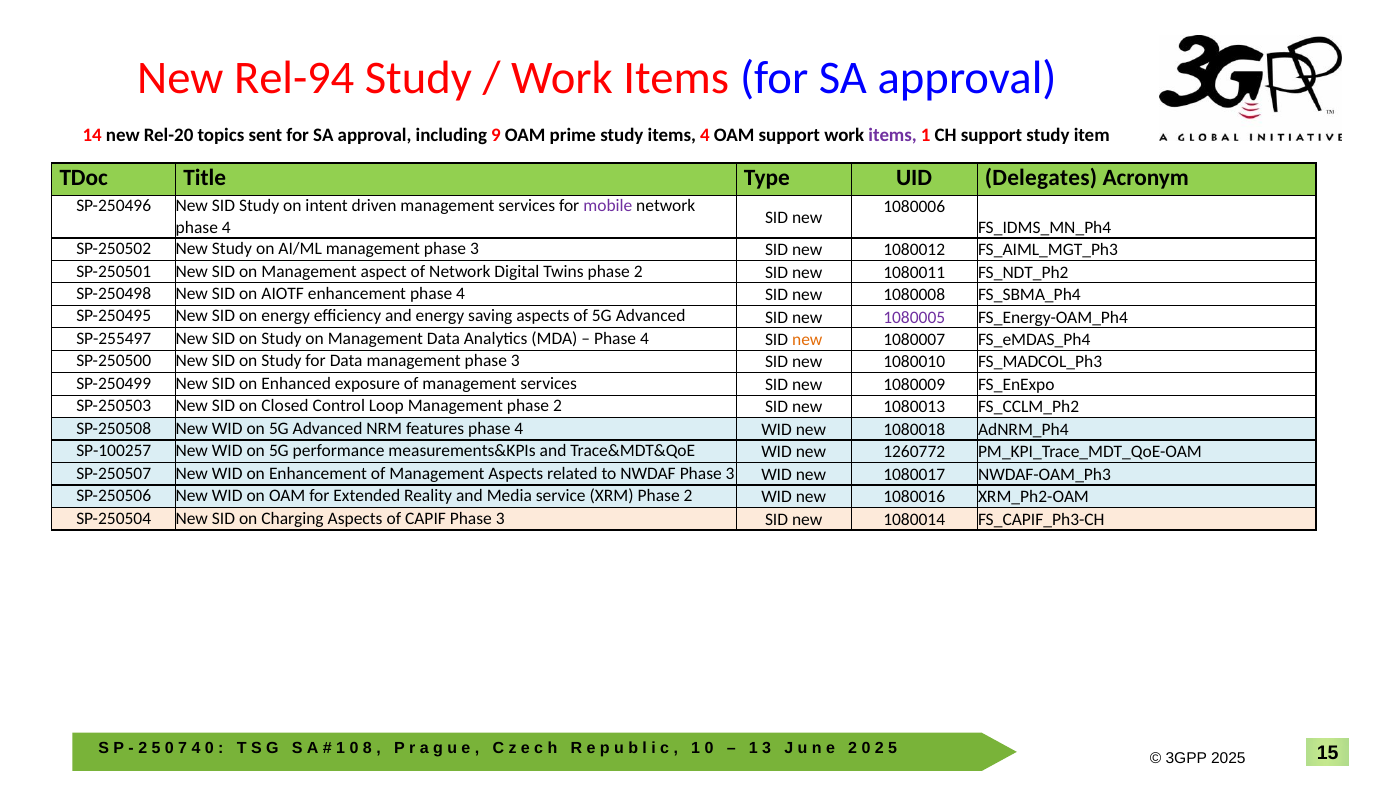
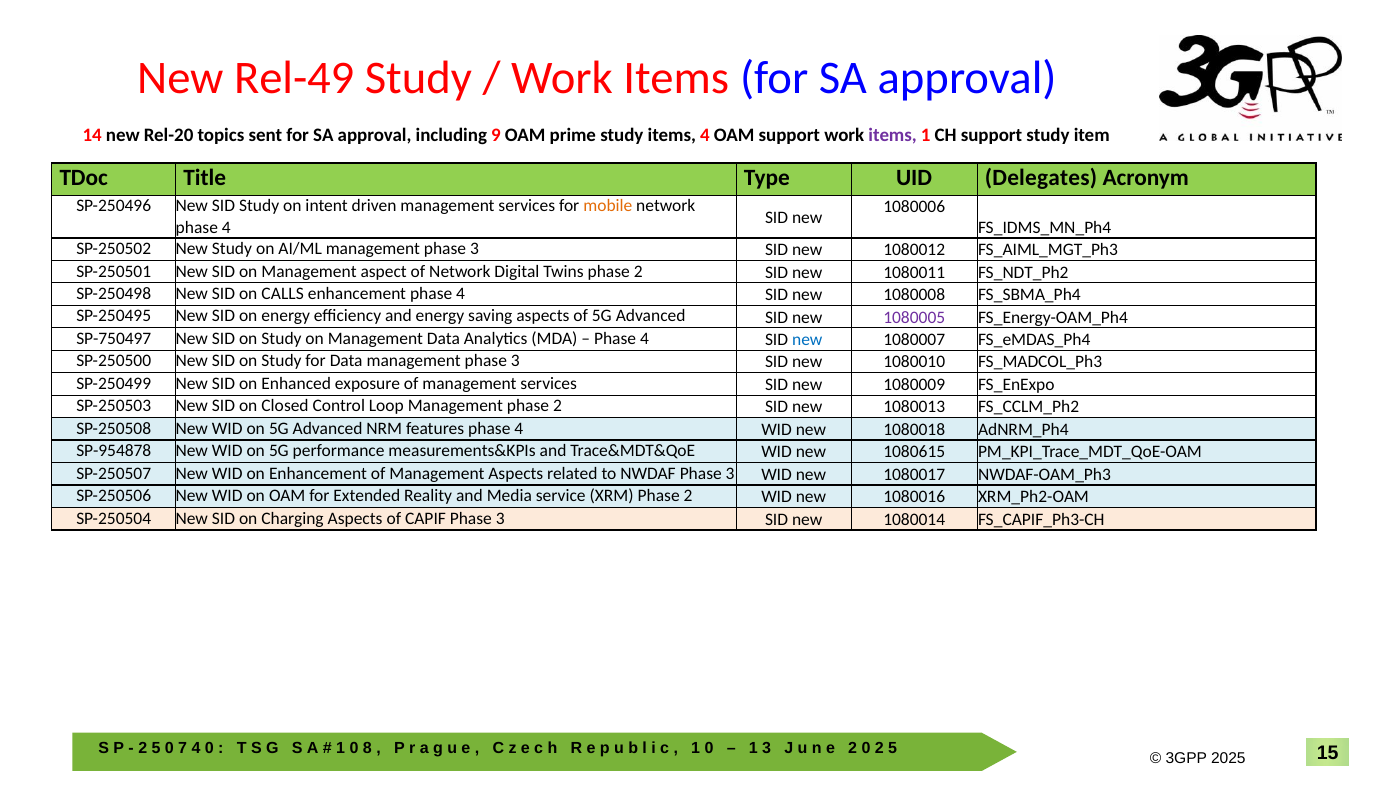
Rel-94: Rel-94 -> Rel-49 (294, 78)
mobile colour: purple -> orange (608, 206)
AIOTF: AIOTF -> CALLS (283, 294)
SP-255497: SP-255497 -> SP-750497 (114, 338)
new colour: orange -> blue (807, 339)
SP-100257: SP-100257 -> SP-954878 (114, 451)
1260772: 1260772 -> 1080615 (914, 452)
